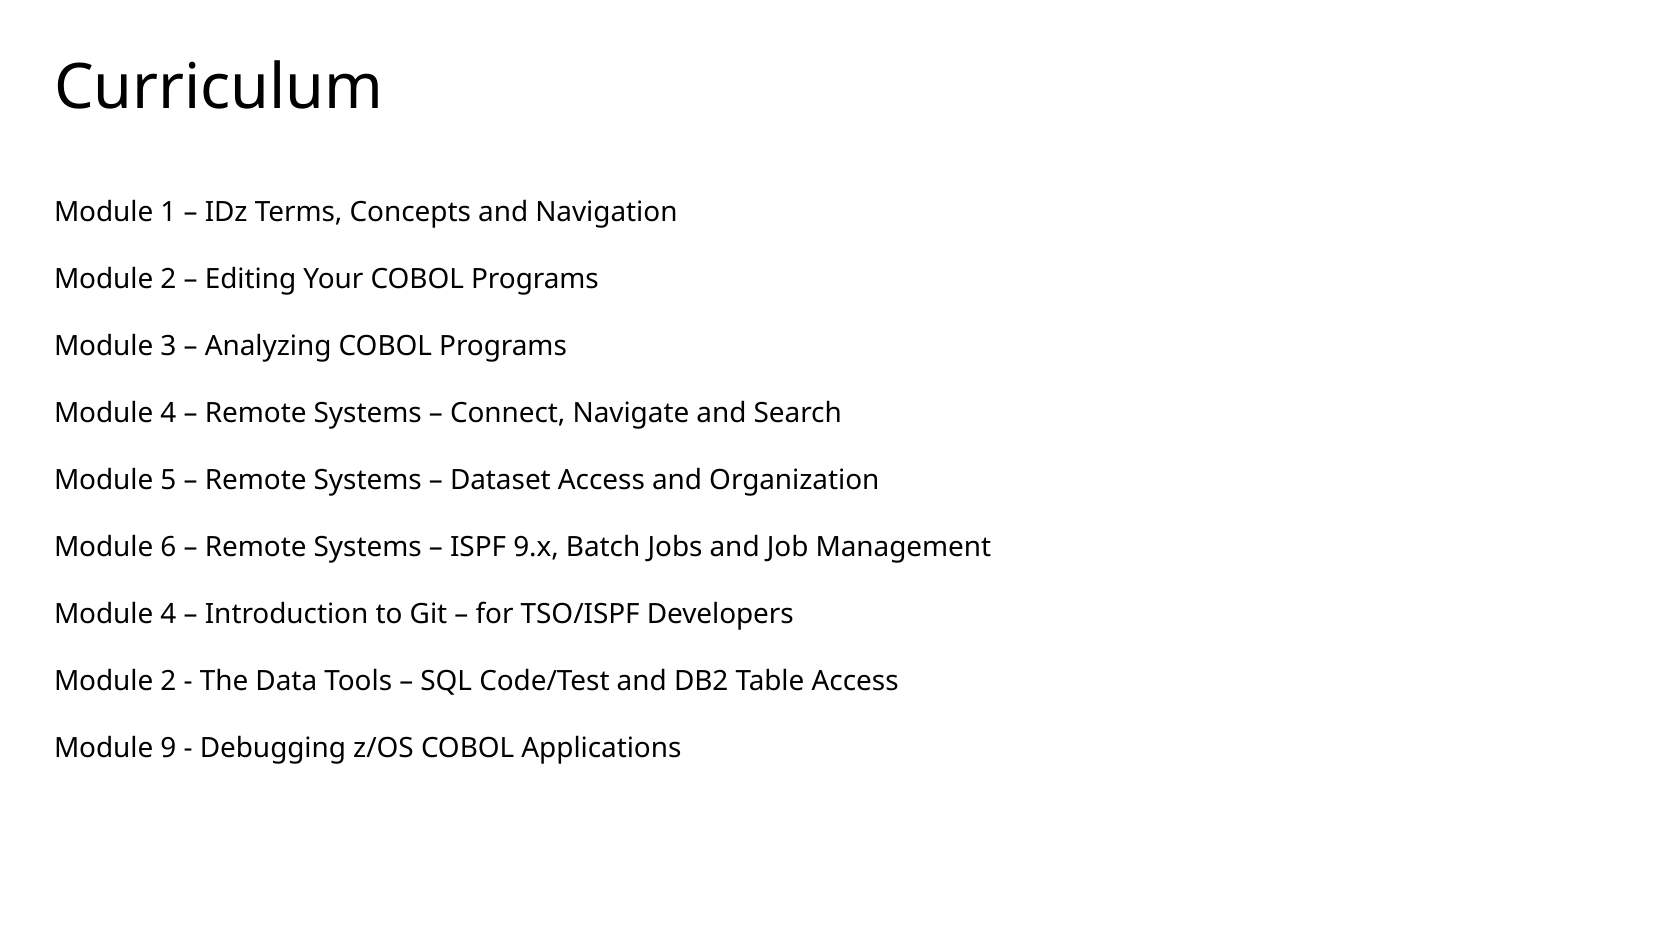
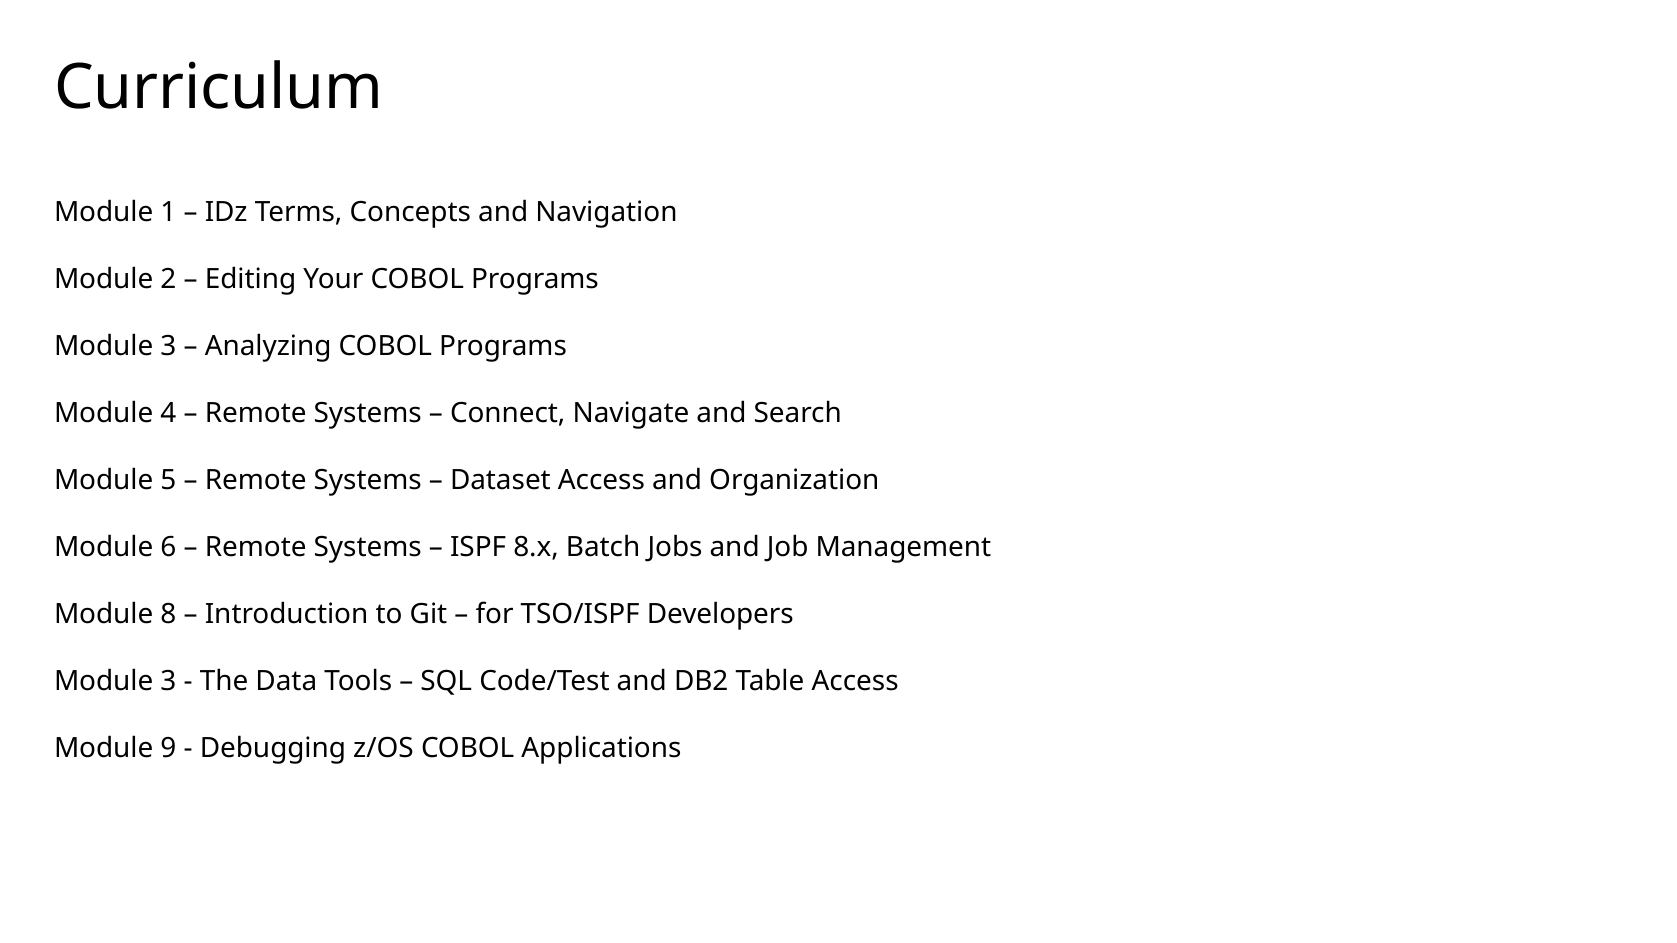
9.x: 9.x -> 8.x (536, 548)
4: 4 -> 8 (168, 615)
2: 2 -> 3 (168, 682)
